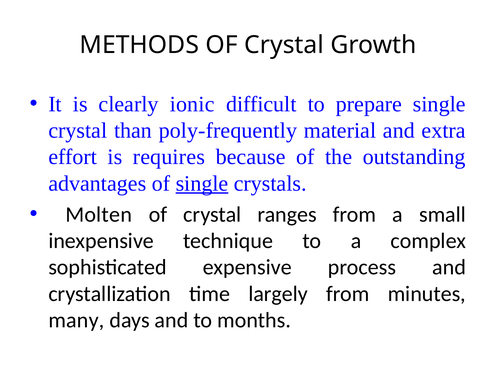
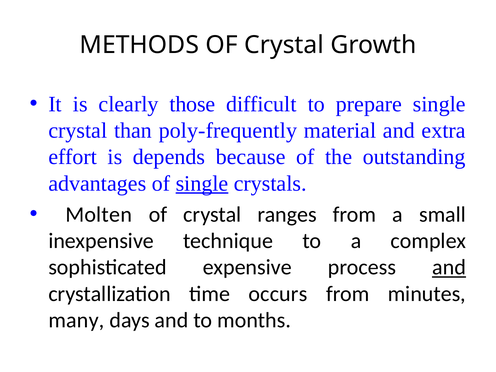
ionic: ionic -> those (192, 104)
requires: requires -> depends (169, 157)
and underline: none -> present (449, 267)
largely: largely -> occurs (278, 294)
